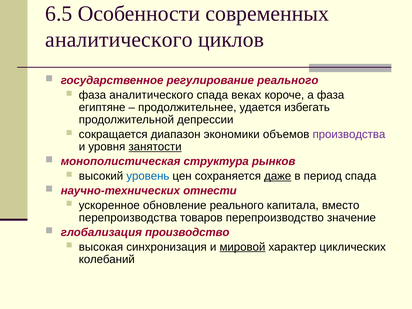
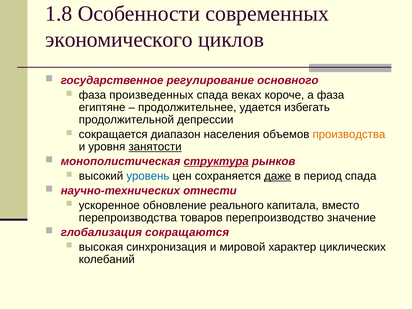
6.5: 6.5 -> 1.8 (59, 14)
аналитического: аналитического -> экономического (119, 40)
регулирование реального: реального -> основного (288, 80)
фаза аналитического: аналитического -> произведенных (151, 95)
экономики: экономики -> населения (232, 134)
производства colour: purple -> orange (349, 134)
структура underline: none -> present (216, 161)
производство: производство -> сокращаются (187, 232)
мировой underline: present -> none (242, 247)
